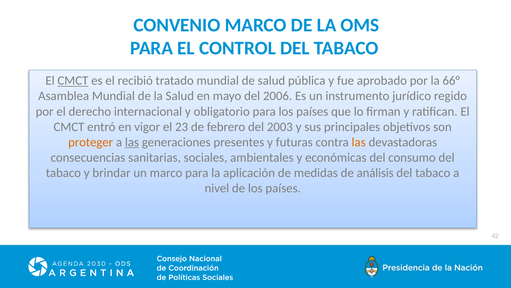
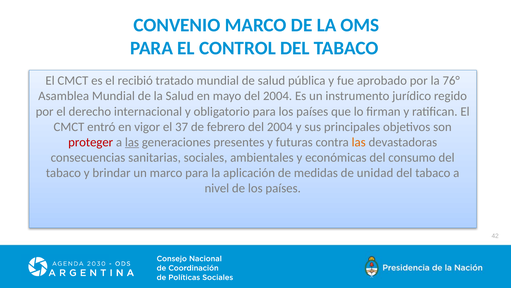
CMCT underline: present -> none (73, 81)
66°: 66° -> 76° (451, 81)
mayo del 2006: 2006 -> 2004 (278, 96)
23: 23 -> 37 (182, 127)
febrero del 2003: 2003 -> 2004 (280, 127)
proteger colour: orange -> red (91, 142)
análisis: análisis -> unidad (375, 173)
